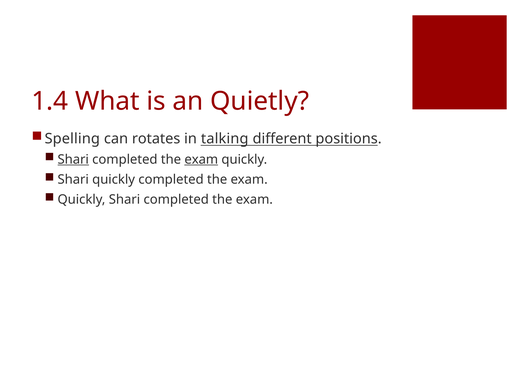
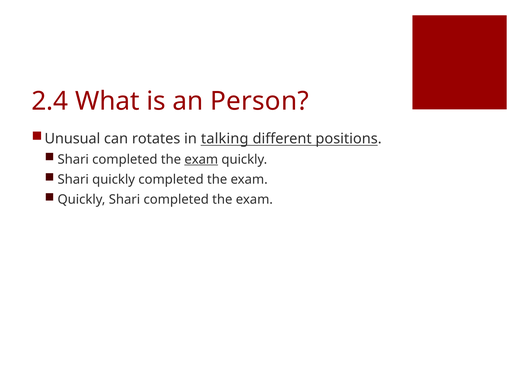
1.4: 1.4 -> 2.4 (50, 101)
Quietly: Quietly -> Person (259, 101)
Spelling: Spelling -> Unusual (72, 139)
Shari underline: present -> none (73, 160)
